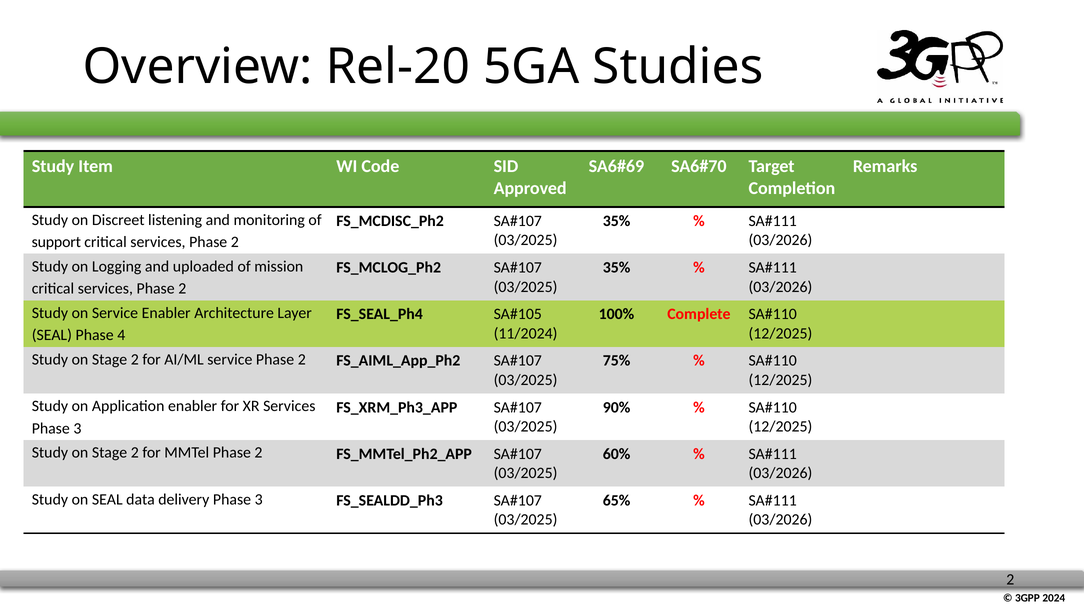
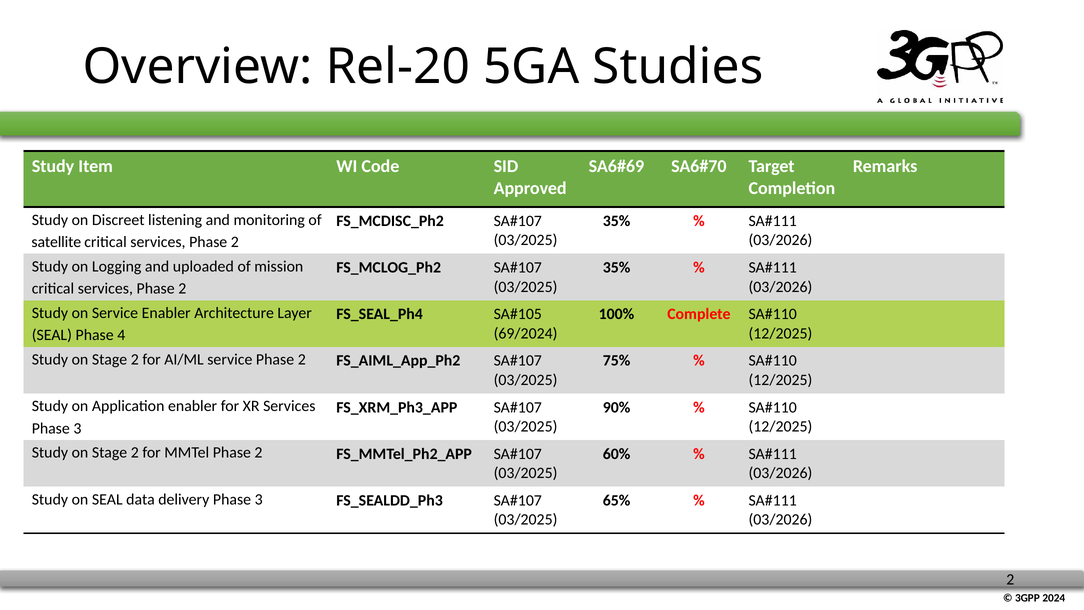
support: support -> satellite (56, 242)
11/2024: 11/2024 -> 69/2024 (526, 333)
